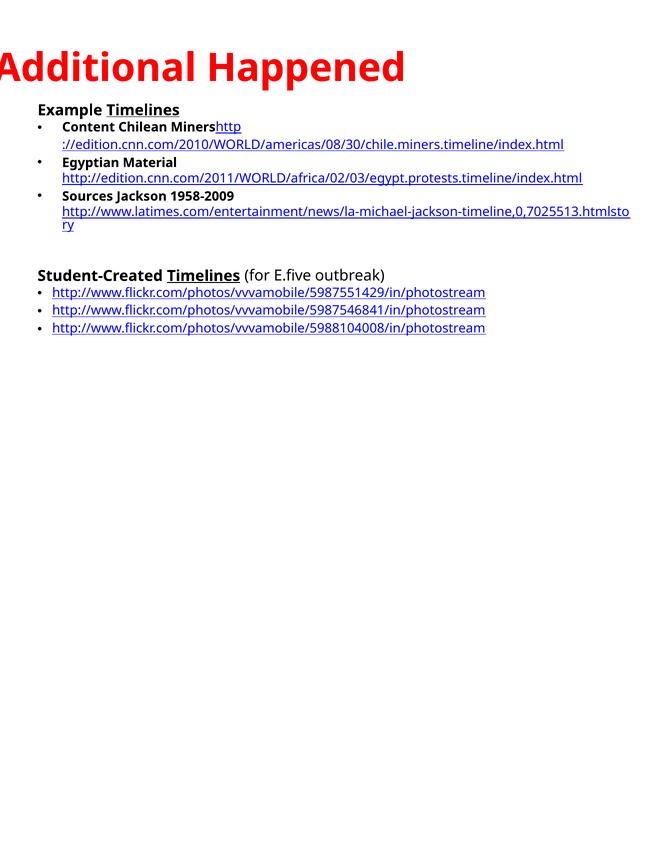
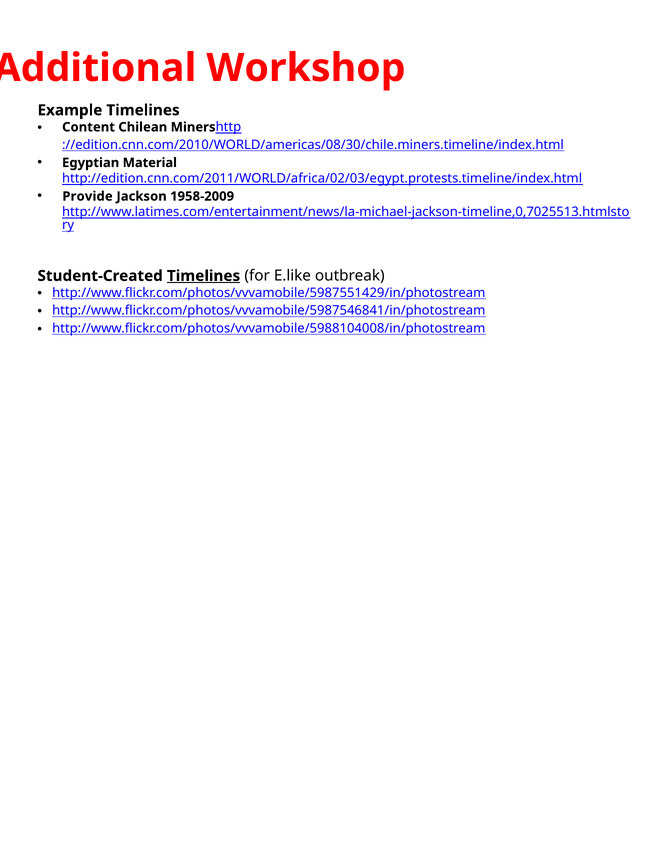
Happened: Happened -> Workshop (306, 68)
Timelines underline: present -> none (143, 110)
Sources: Sources -> Provide (87, 196)
E.five: E.five -> E.like (292, 276)
